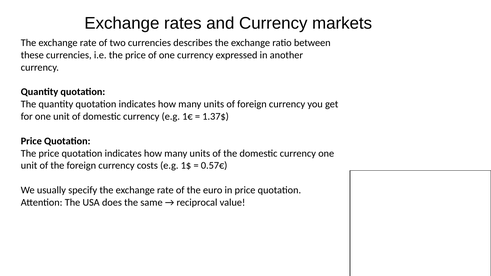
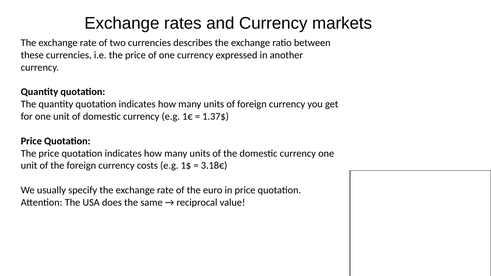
0.57€: 0.57€ -> 3.18€ (214, 166)
